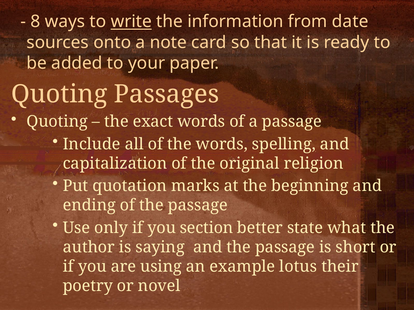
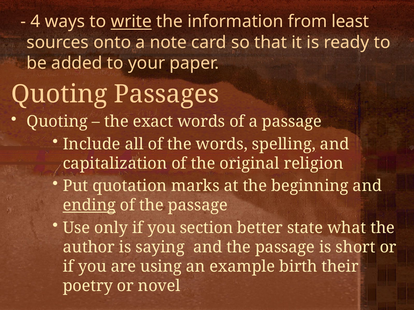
8: 8 -> 4 (35, 22)
date: date -> least (350, 22)
ending underline: none -> present (89, 206)
lotus: lotus -> birth (298, 267)
